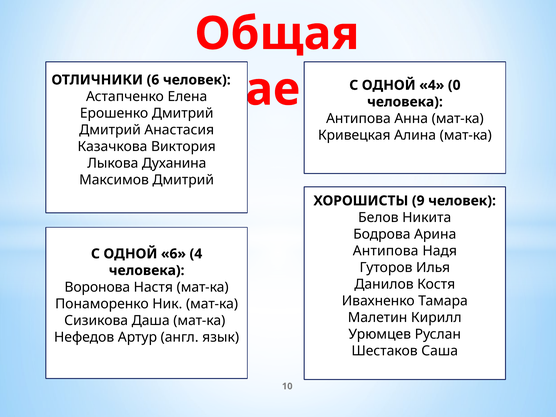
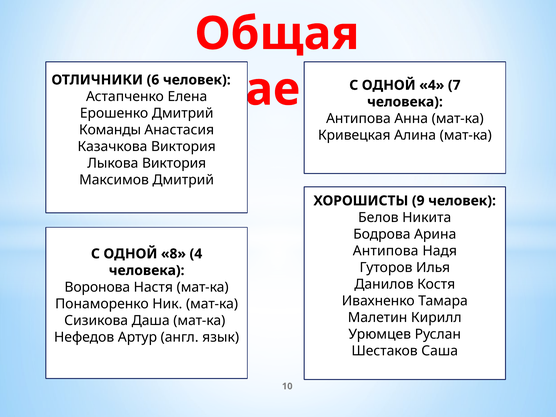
0: 0 -> 7 (454, 85)
Дмитрий: Дмитрий -> Команды (110, 130)
Лыкова Духанина: Духанина -> Виктория (174, 163)
ОДНОЙ 6: 6 -> 8 (173, 254)
